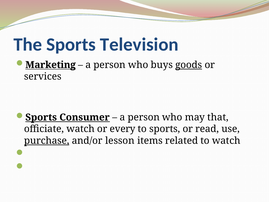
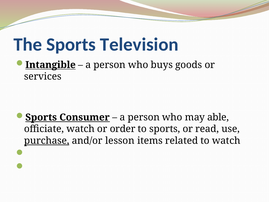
Marketing: Marketing -> Intangible (51, 65)
goods underline: present -> none (189, 65)
that: that -> able (218, 117)
every: every -> order (123, 129)
